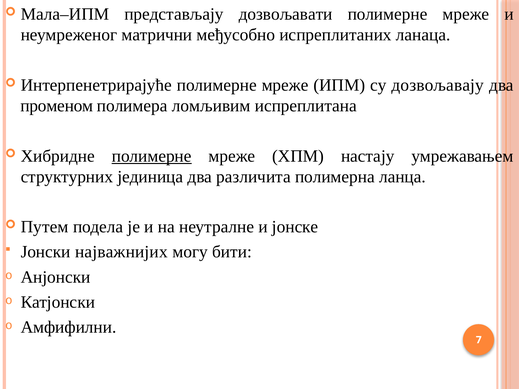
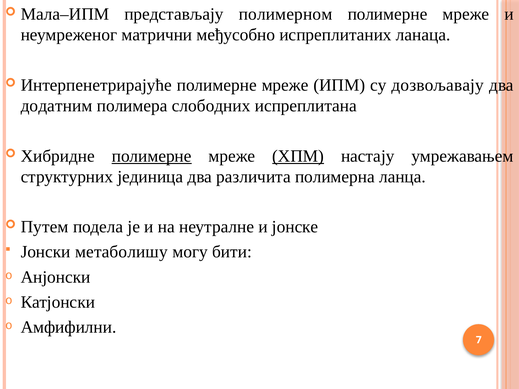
дозвољавати: дозвољавати -> полимерном (286, 14)
променом: променом -> додатним (57, 106)
ломљивим: ломљивим -> слободних (211, 106)
ХПМ underline: none -> present (298, 156)
најважнијих: најважнијих -> метаболишу (121, 252)
